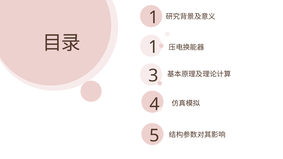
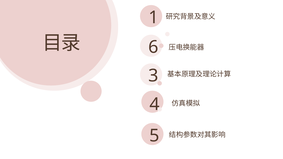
1: 1 -> 6 (153, 47)
